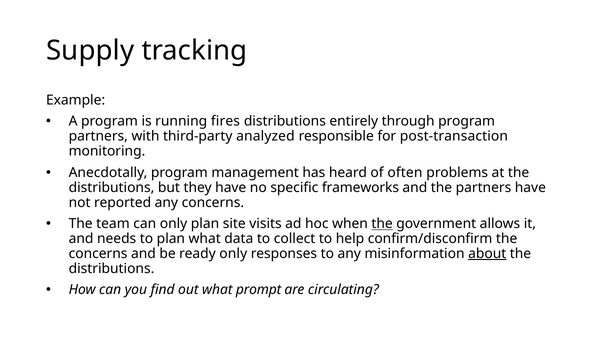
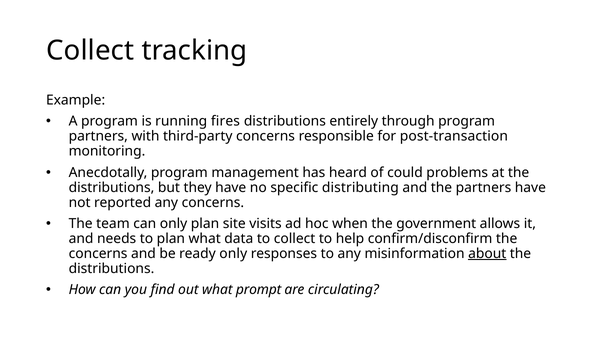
Supply: Supply -> Collect (90, 51)
third-party analyzed: analyzed -> concerns (266, 136)
often: often -> could (405, 172)
frameworks: frameworks -> distributing (360, 187)
the underline: present -> none (382, 224)
